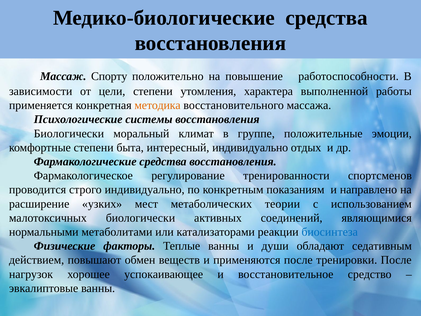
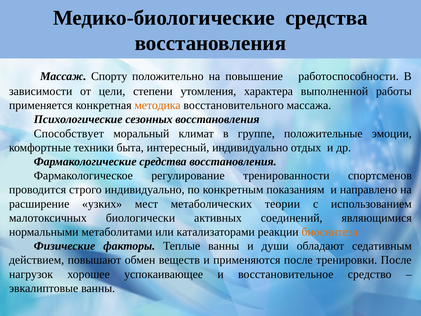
системы: системы -> сезонных (149, 119)
Биологически: Биологически -> Способствует (69, 133)
комфортные степени: степени -> техники (94, 147)
биосинтеза colour: blue -> orange (330, 232)
